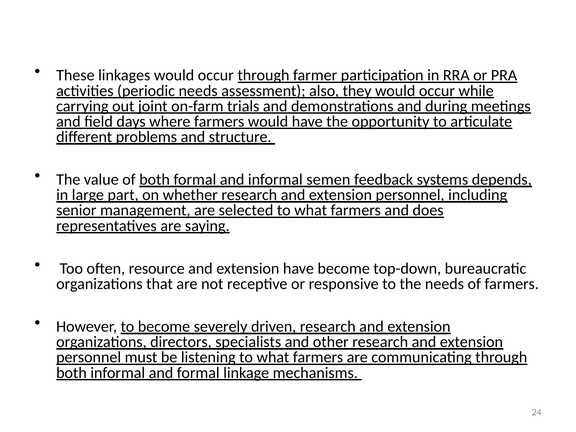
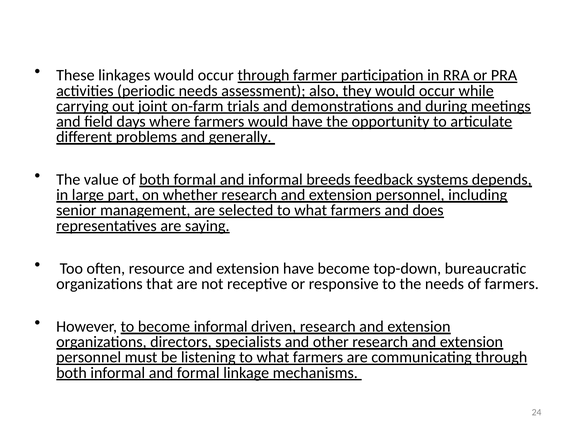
structure: structure -> generally (240, 137)
semen: semen -> breeds (328, 180)
become severely: severely -> informal (221, 327)
